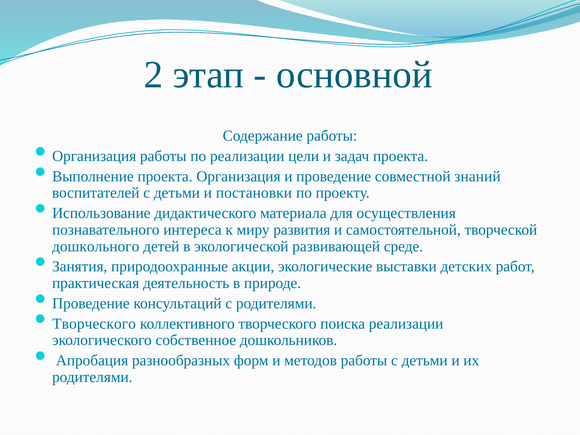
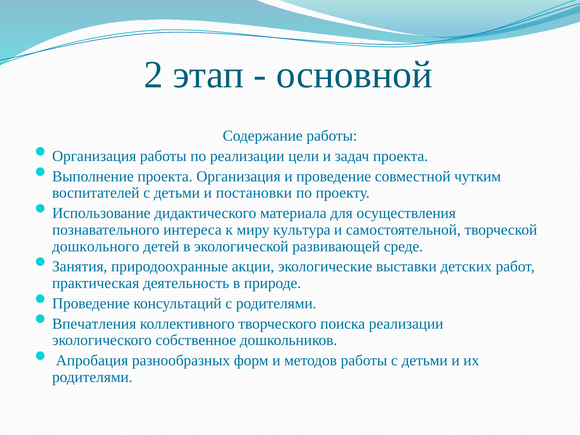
знаний: знаний -> чутким (478, 176)
развития: развития -> культура (302, 230)
Творческого: Творческого -> Впечатления (94, 324)
